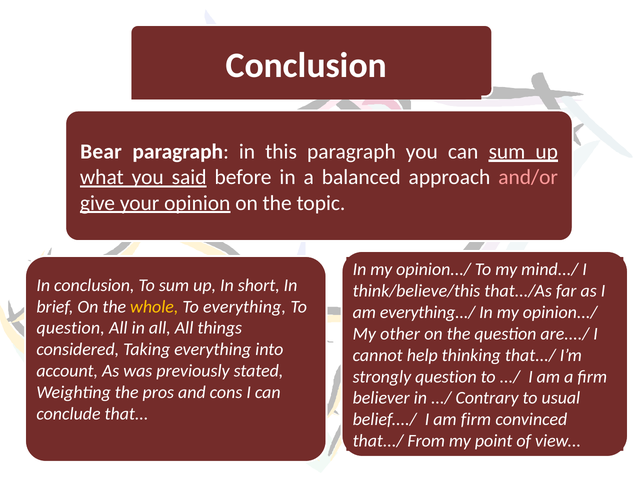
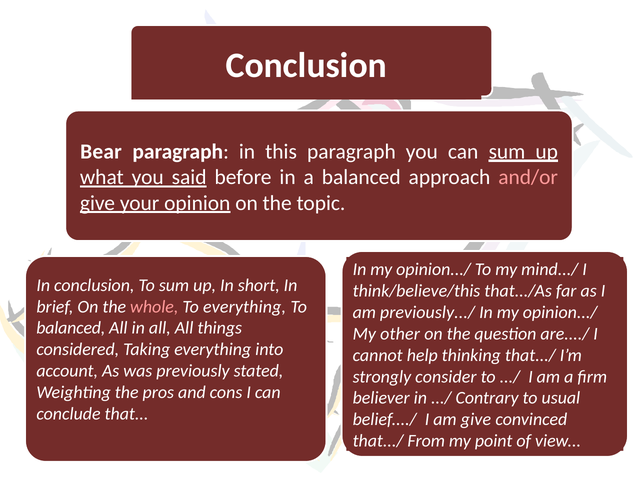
whole colour: yellow -> pink (154, 307)
everything.../: everything.../ -> previously.../ (427, 313)
question: question -> balanced (71, 328)
strongly question: question -> consider (446, 377)
am firm: firm -> give (476, 420)
